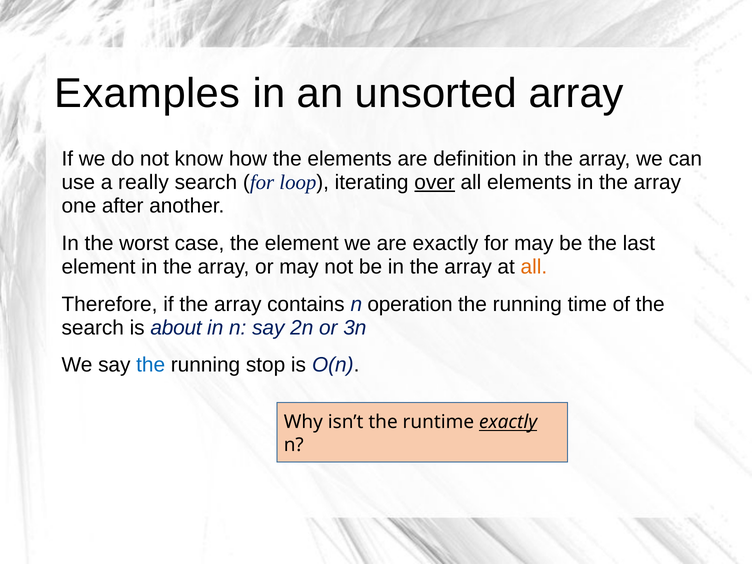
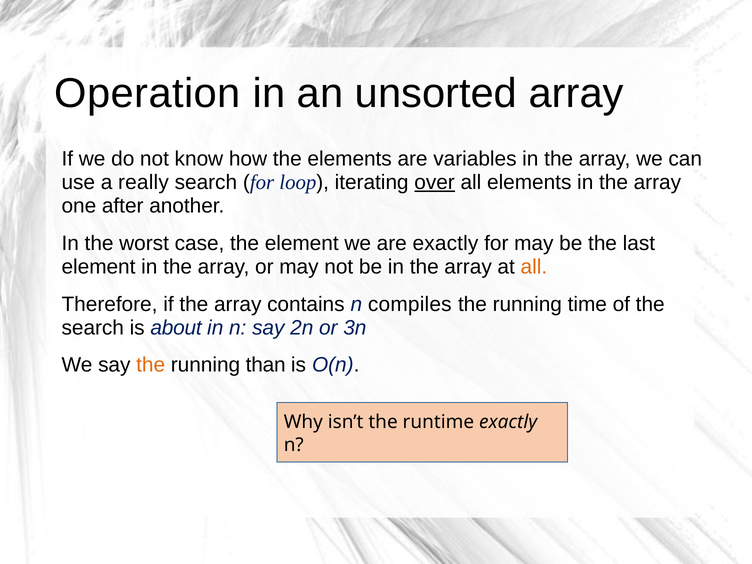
Examples: Examples -> Operation (147, 94)
definition: definition -> variables (475, 159)
operation: operation -> compiles (410, 304)
the colour: blue -> orange (151, 365)
stop: stop -> than (266, 365)
exactly underline: present -> none (508, 422)
